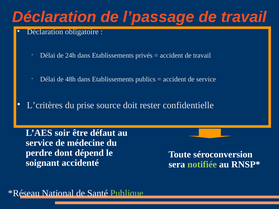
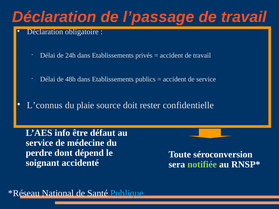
L’critères: L’critères -> L’connus (45, 105)
prise: prise -> plaie (85, 105)
soir: soir -> info (62, 133)
Publique colour: light green -> light blue (127, 193)
